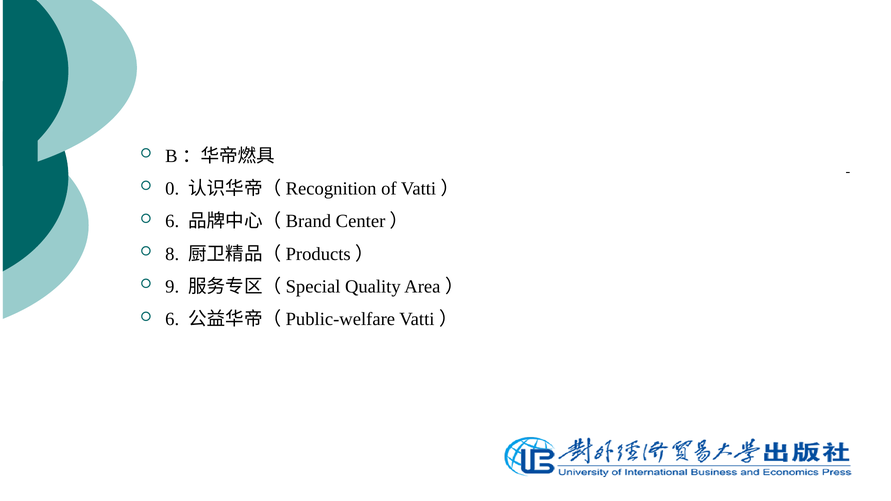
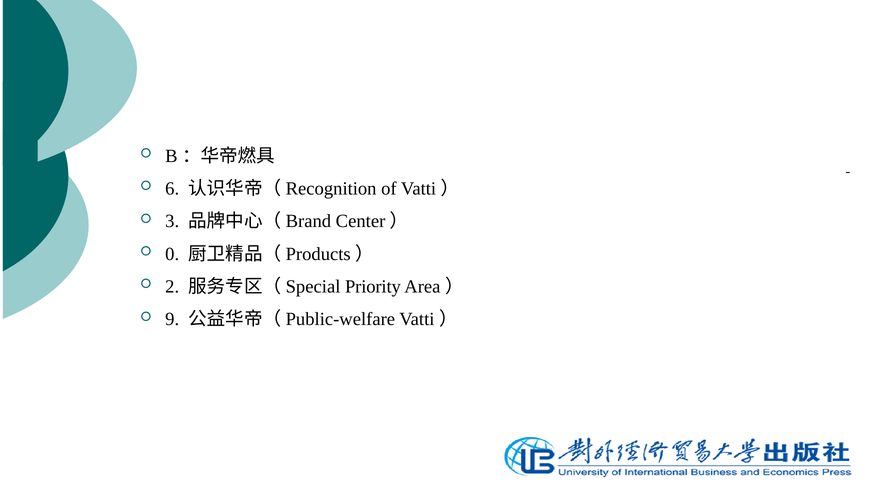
0: 0 -> 6 (172, 189)
6: 6 -> 3 (172, 221)
8: 8 -> 0 (172, 254)
9: 9 -> 2 (172, 287)
Quality: Quality -> Priority (373, 287)
6: 6 -> 9 (172, 319)
